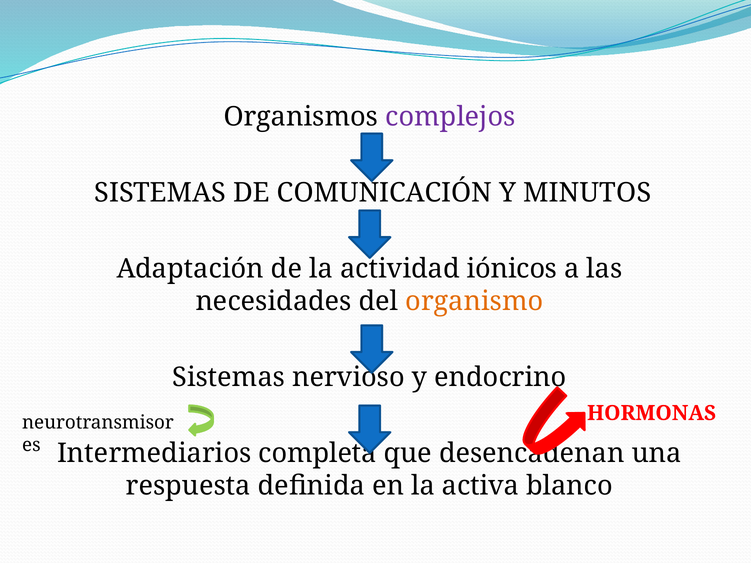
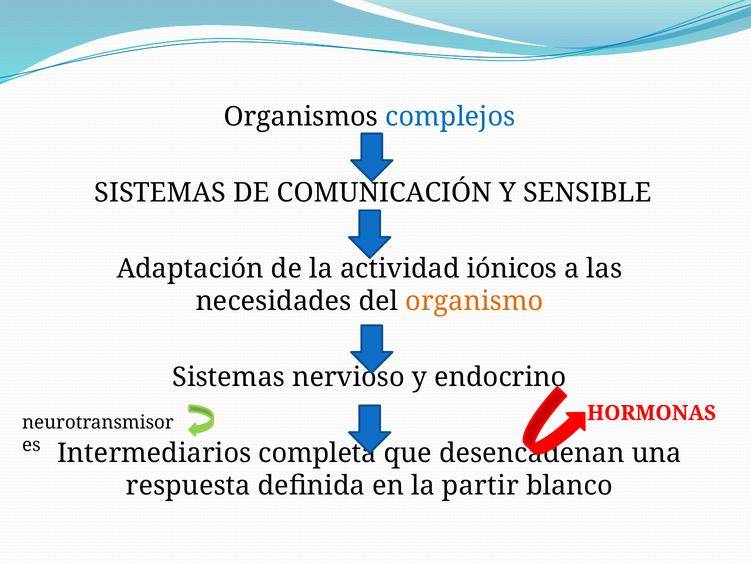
complejos colour: purple -> blue (450, 117)
MINUTOS: MINUTOS -> SENSIBLE (587, 193)
activa: activa -> partir (480, 486)
